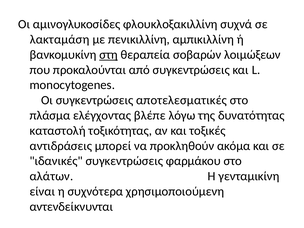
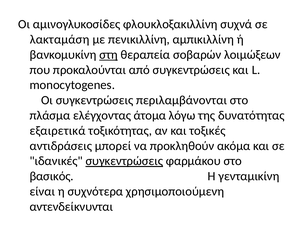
αποτελεσματικές: αποτελεσματικές -> περιλαμβάνονται (182, 100)
βλέπε: βλέπε -> άτομα (150, 115)
καταστολή: καταστολή -> εξαιρετικά (58, 131)
συγκεντρώσεις underline: none -> present (124, 161)
αλάτων: αλάτων -> βασικός (52, 176)
